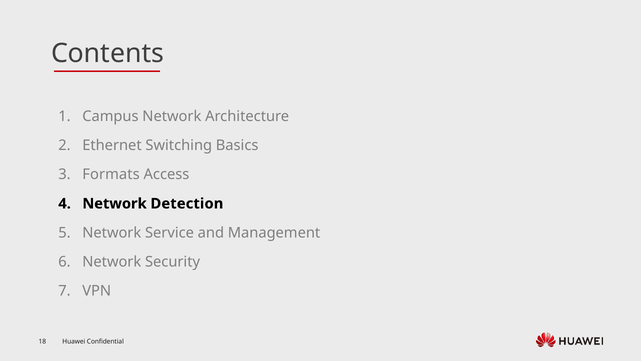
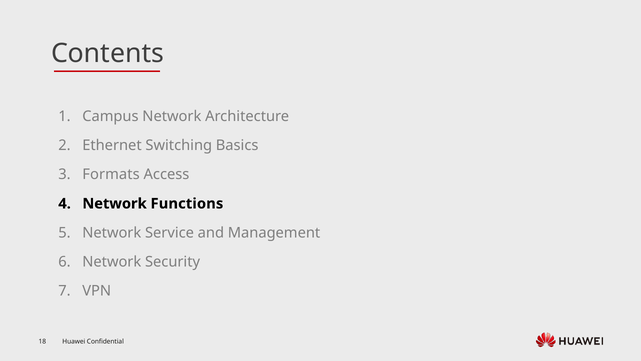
Detection: Detection -> Functions (187, 203)
